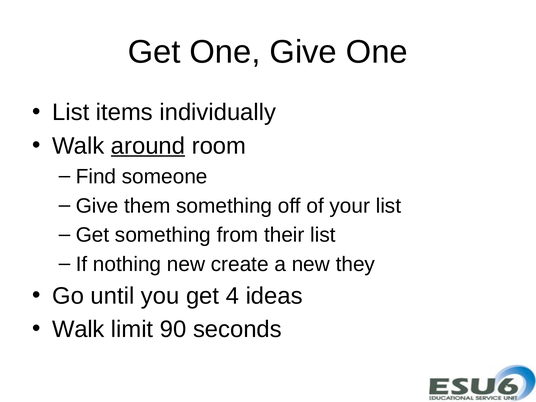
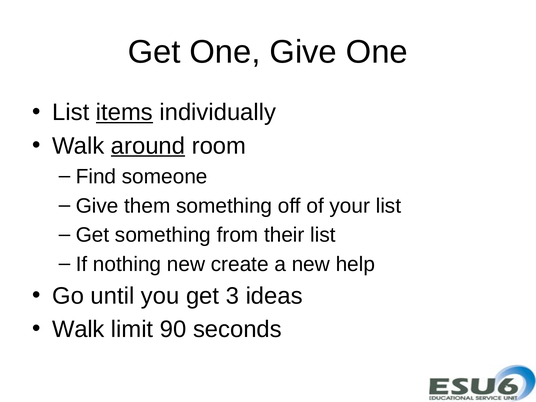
items underline: none -> present (124, 112)
they: they -> help (355, 264)
4: 4 -> 3 (232, 296)
